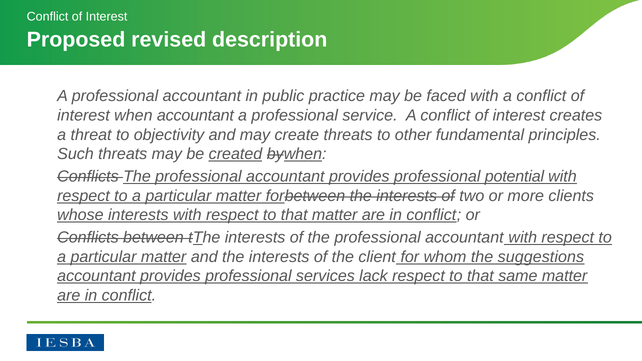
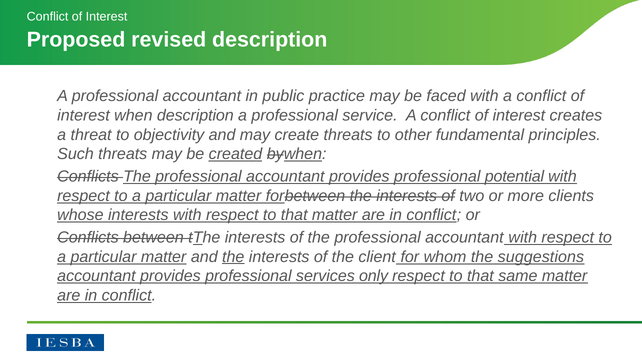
when accountant: accountant -> description (195, 116)
the underline: none -> present (233, 257)
lack: lack -> only (374, 276)
